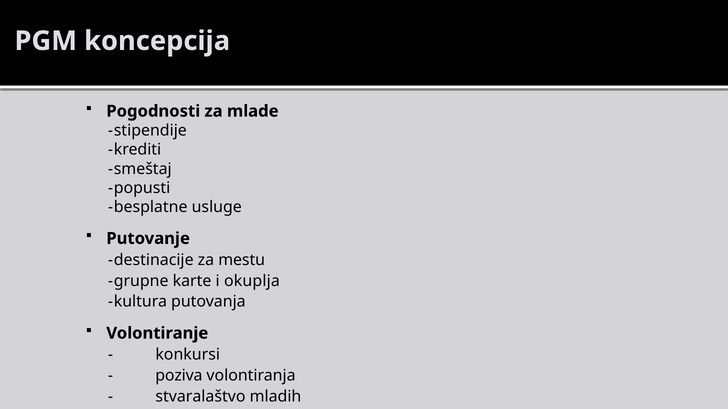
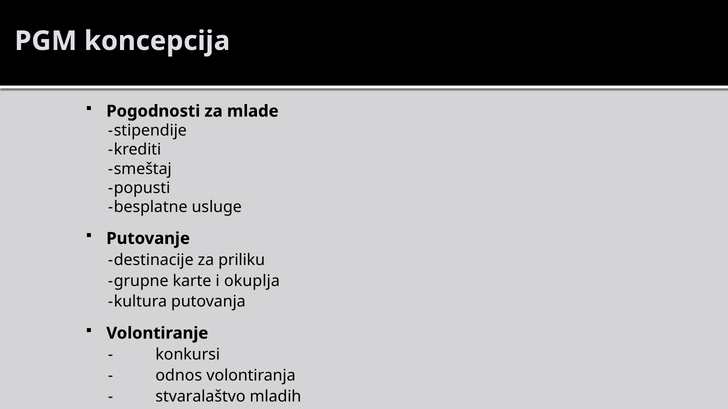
mestu: mestu -> priliku (242, 260)
poziva: poziva -> odnos (179, 376)
